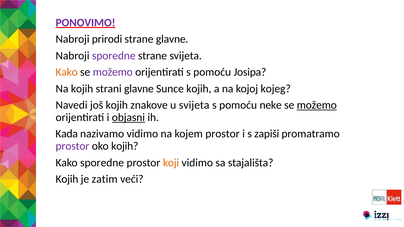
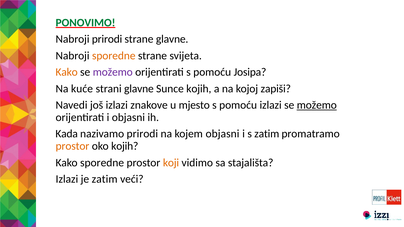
PONOVIMO colour: purple -> green (86, 23)
sporedne colour: purple -> orange (114, 56)
Na kojih: kojih -> kuće (82, 89)
kojeg: kojeg -> zapiši (276, 89)
još kojih: kojih -> izlazi (117, 105)
u svijeta: svijeta -> mjesto (194, 105)
pomoću neke: neke -> izlazi (271, 105)
objasni underline: present -> none (128, 118)
nazivamo vidimo: vidimo -> prirodi (142, 134)
kojem prostor: prostor -> objasni (223, 134)
s zapiši: zapiši -> zatim (267, 134)
prostor colour: purple -> orange (72, 146)
Kojih: Kojih -> Izlazi (67, 179)
